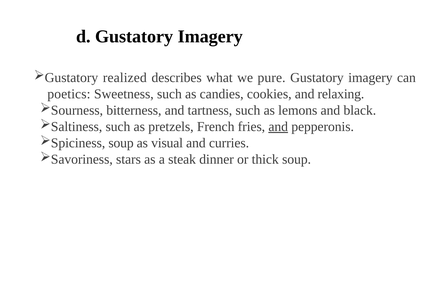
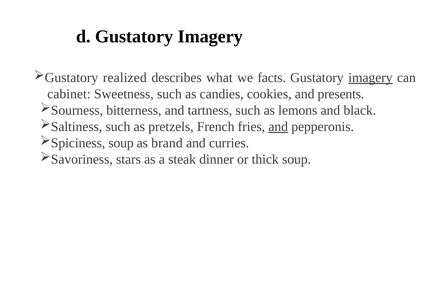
pure: pure -> facts (272, 78)
imagery underline: none -> present (370, 78)
poetics: poetics -> cabinet (69, 94)
relaxing: relaxing -> presents (341, 94)
visual: visual -> brand (167, 143)
